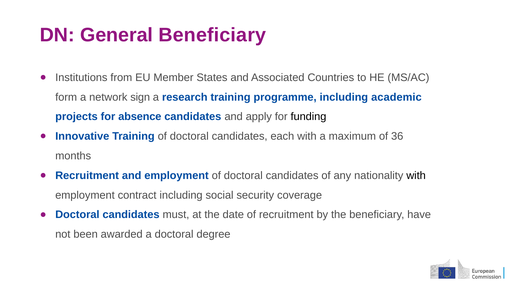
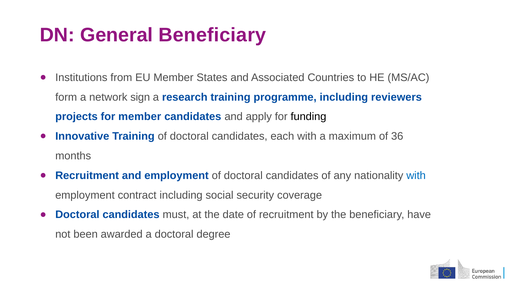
academic: academic -> reviewers (396, 97)
for absence: absence -> member (140, 117)
with colour: black -> blue (416, 176)
